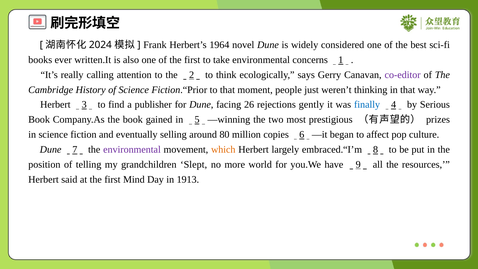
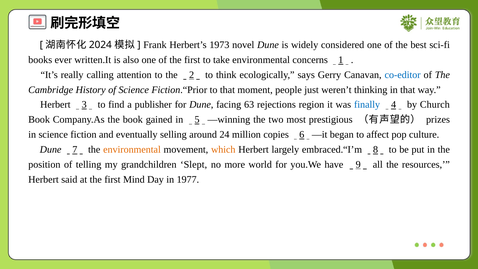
1964: 1964 -> 1973 (219, 45)
co-editor colour: purple -> blue (403, 75)
26: 26 -> 63 (249, 105)
gently: gently -> region (312, 105)
Serious: Serious -> Church (435, 105)
80: 80 -> 24 (224, 135)
environmental colour: purple -> orange (132, 149)
1913: 1913 -> 1977 (188, 179)
